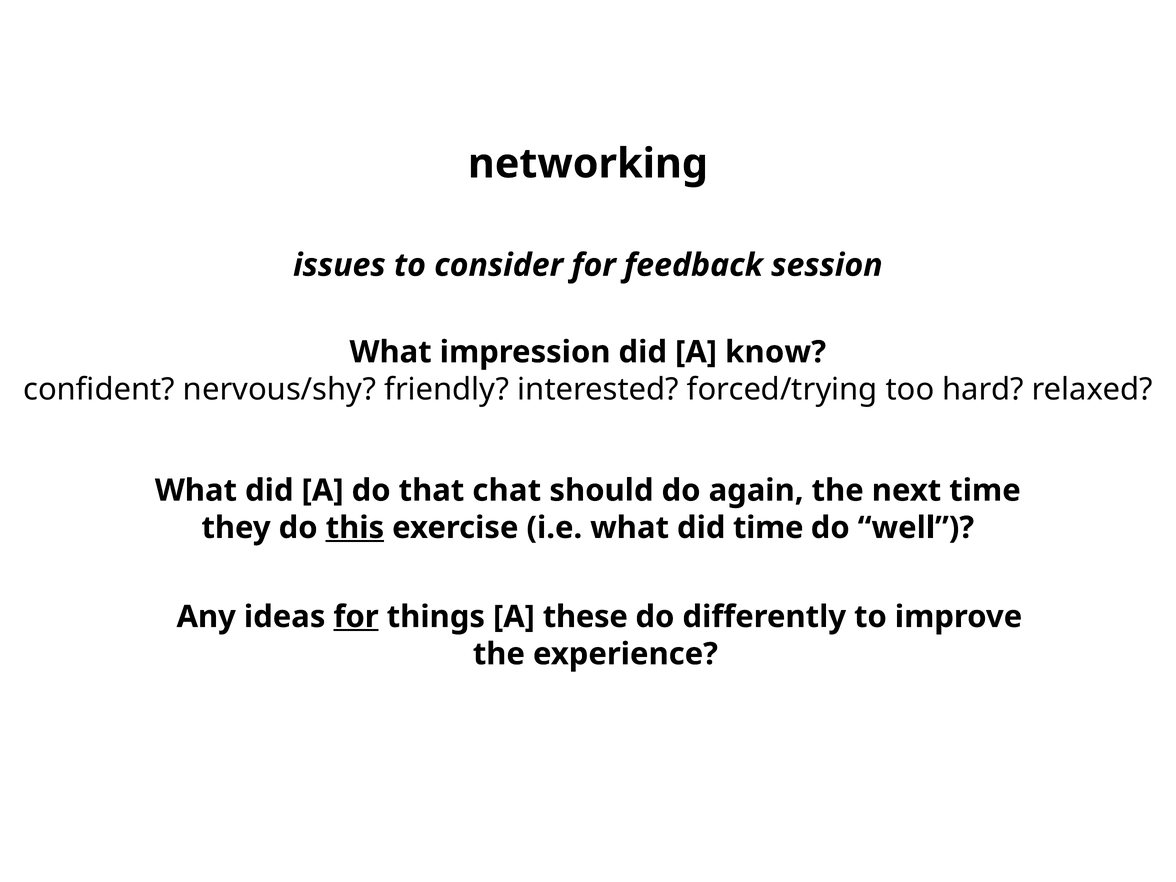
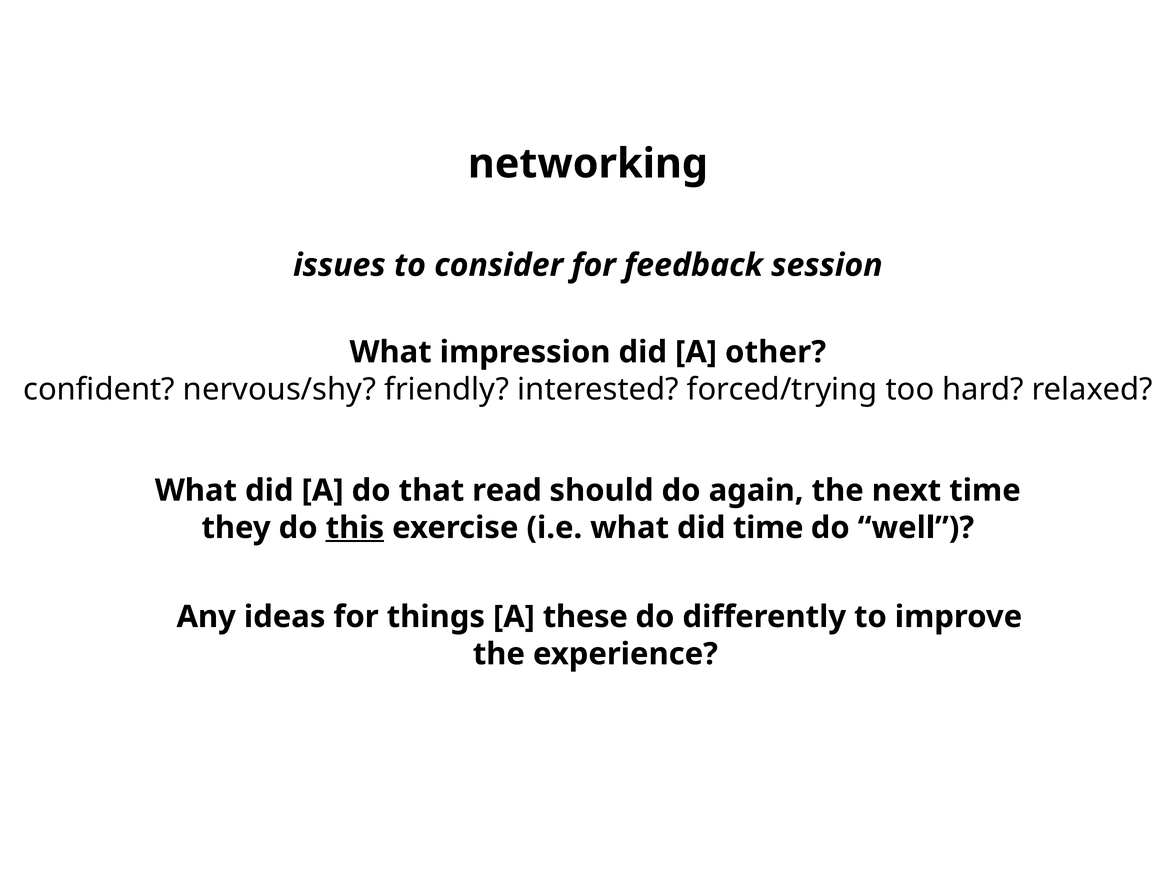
know: know -> other (776, 352)
chat: chat -> read (507, 490)
for underline: present -> none (356, 617)
